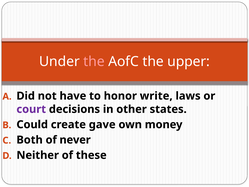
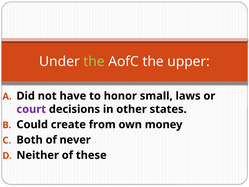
the colour: pink -> light green (94, 61)
write: write -> small (156, 96)
gave: gave -> from (102, 124)
